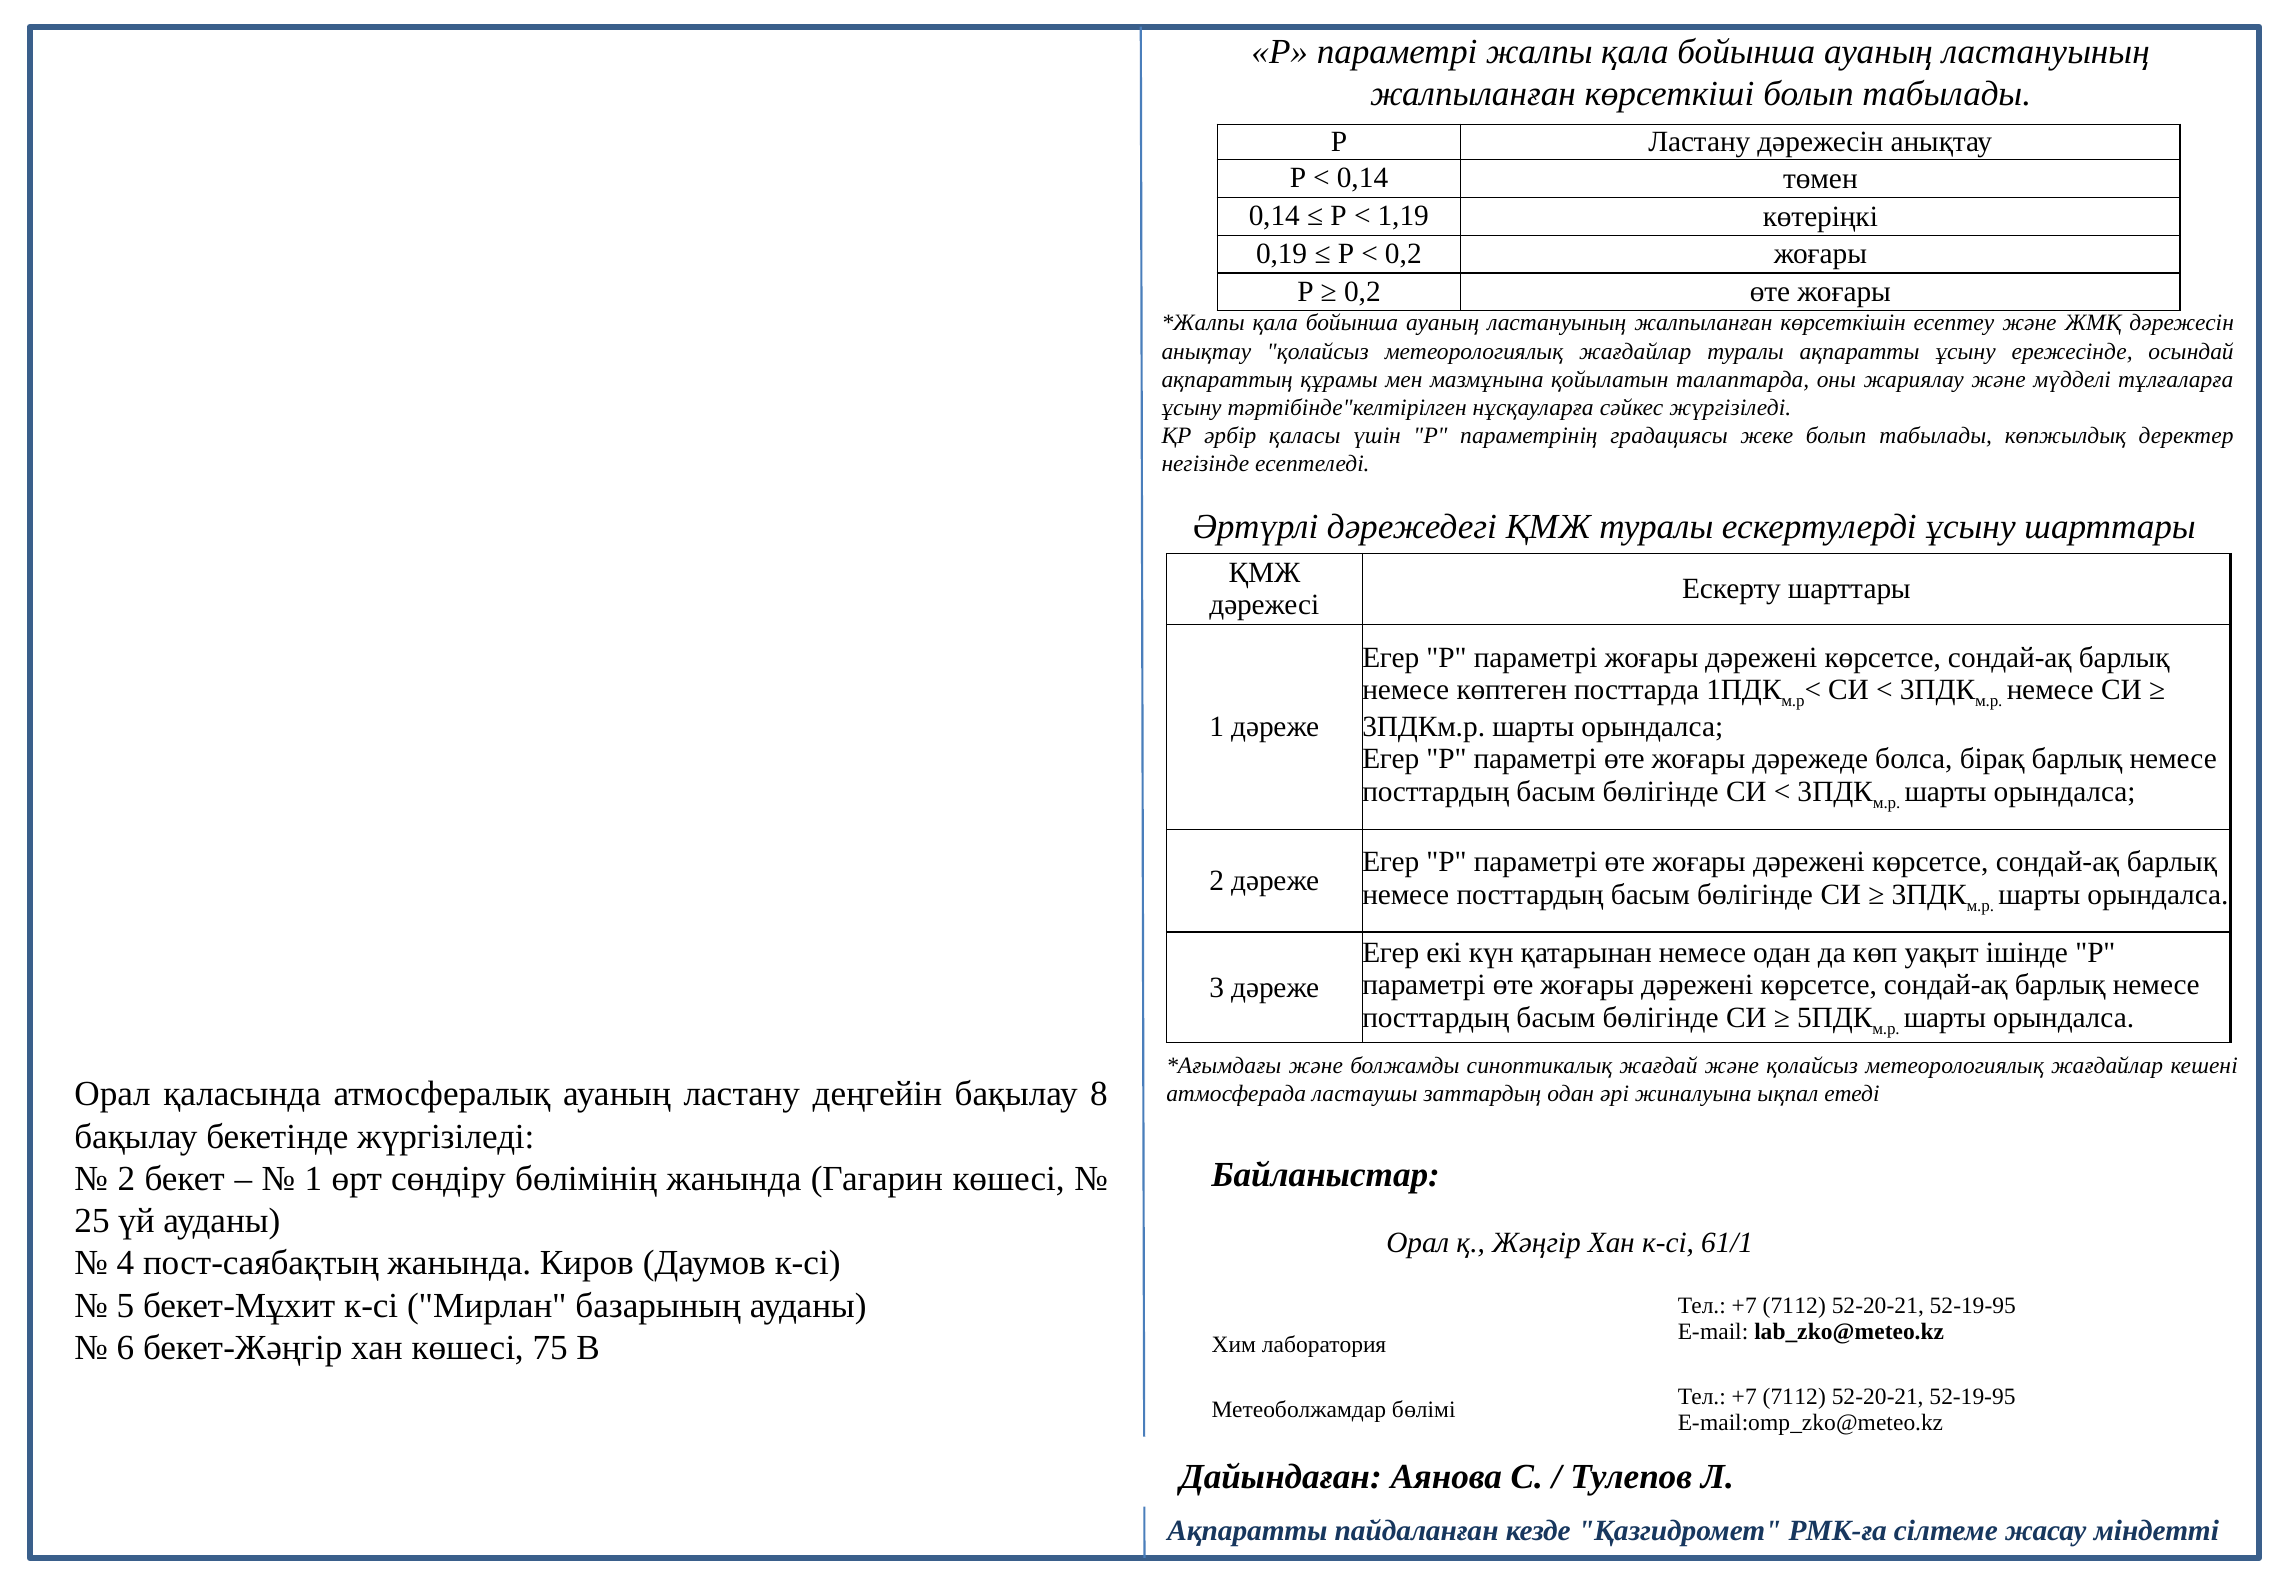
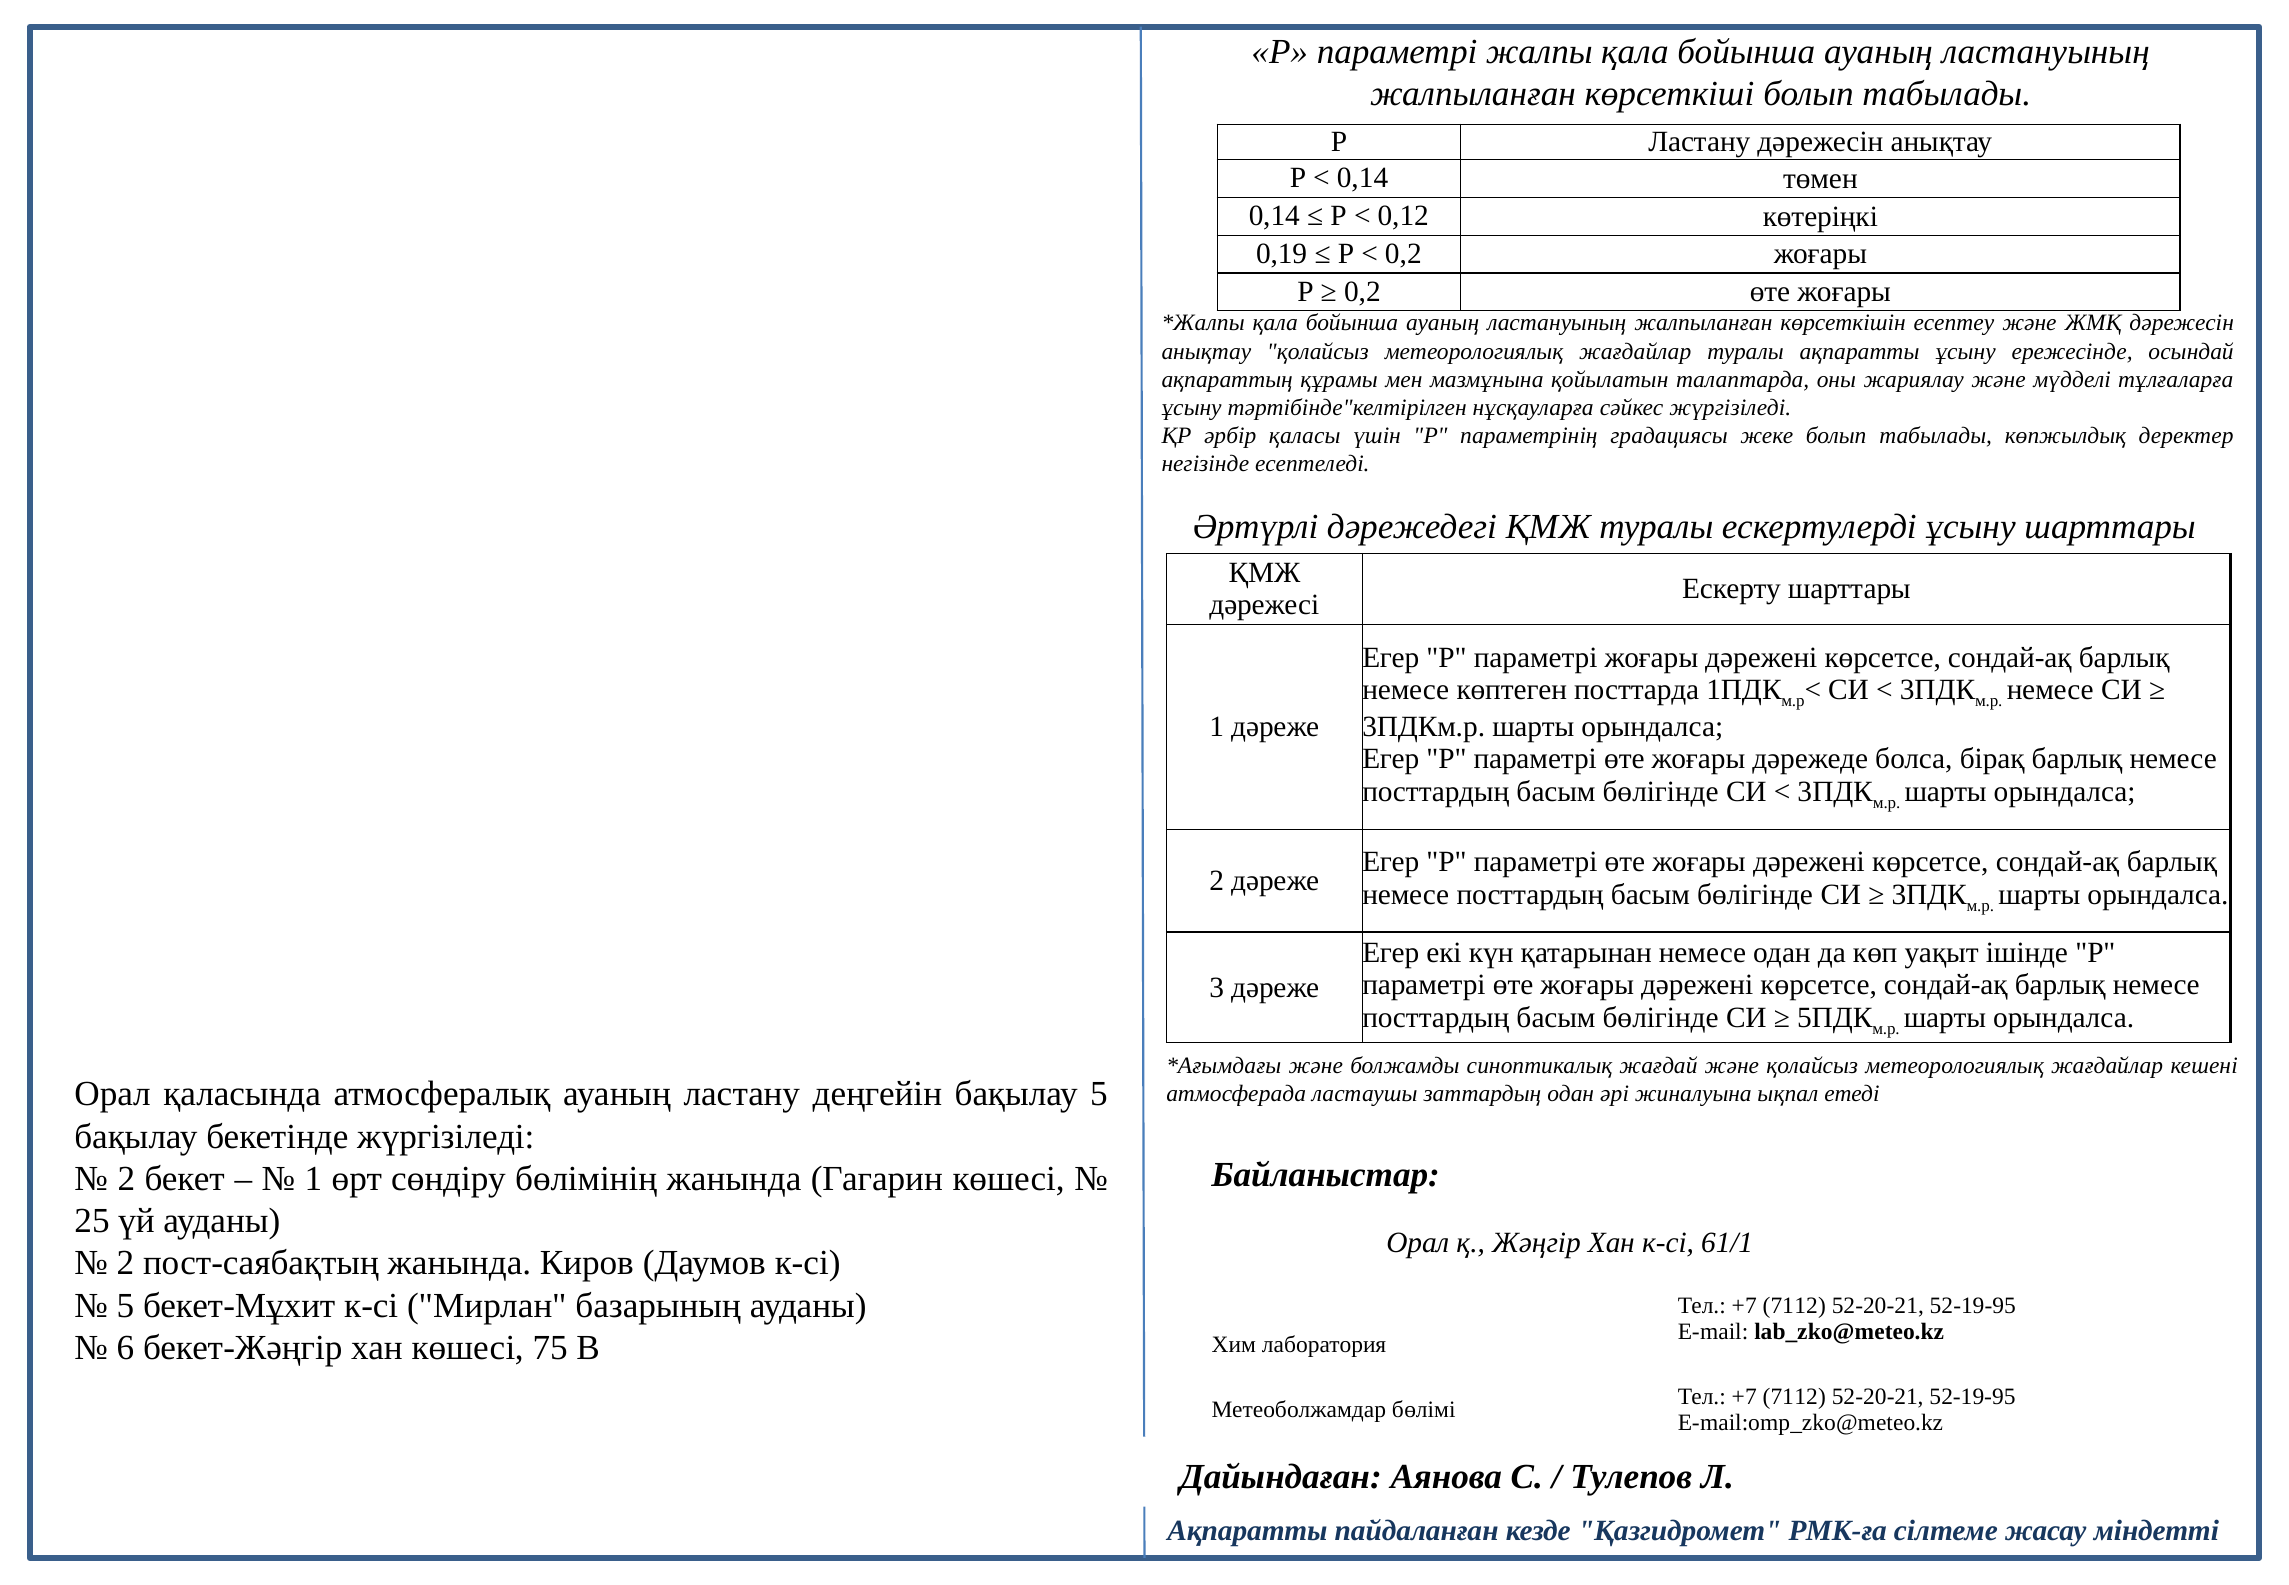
1,19: 1,19 -> 0,12 (1403, 216)
бақылау 8: 8 -> 5 (1099, 1094)
4: 4 -> 2 (126, 1263)
